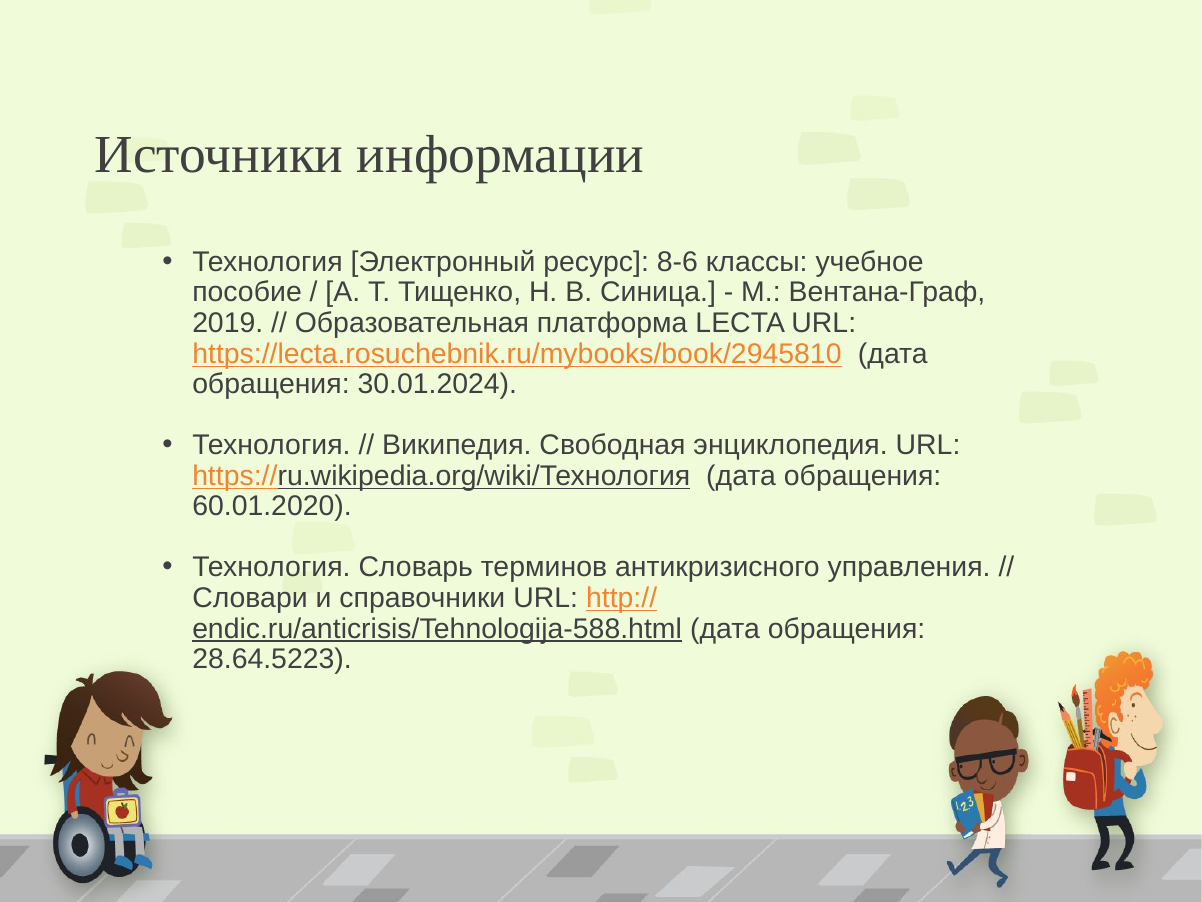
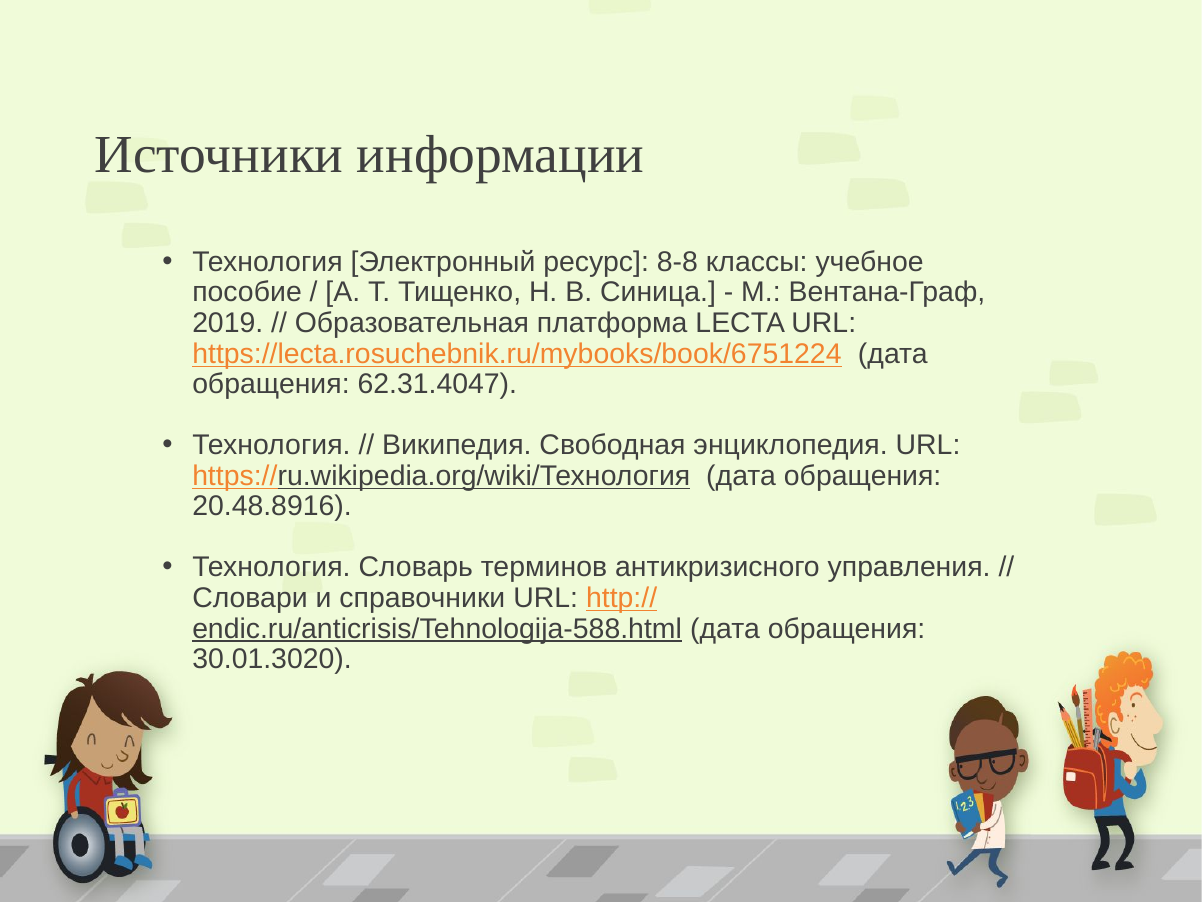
8-6: 8-6 -> 8-8 (677, 262)
https://lecta.rosuchebnik.ru/mybooks/book/2945810: https://lecta.rosuchebnik.ru/mybooks/book/2945810 -> https://lecta.rosuchebnik.ru/mybooks/book/6751224 (517, 354)
30.01.2024: 30.01.2024 -> 62.31.4047 (437, 384)
60.01.2020: 60.01.2020 -> 20.48.8916 (272, 506)
28.64.5223: 28.64.5223 -> 30.01.3020 (272, 659)
